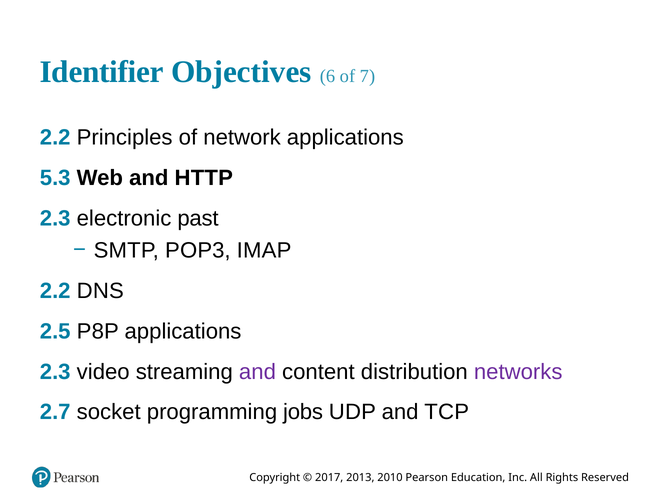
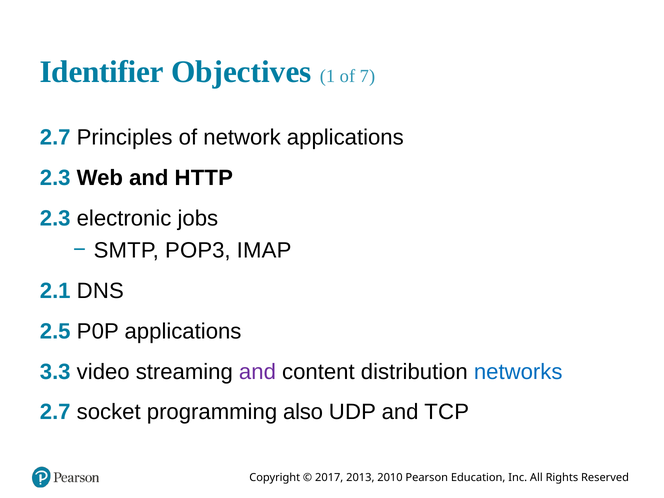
6: 6 -> 1 (327, 76)
2.2: 2.2 -> 2.7 (55, 138)
5.3: 5.3 -> 2.3 (55, 178)
past: past -> jobs (198, 218)
2.2: 2.2 -> 2.1 (55, 291)
8: 8 -> 0 (98, 331)
2.3: 2.3 -> 3.3 (55, 372)
networks colour: purple -> blue (518, 372)
jobs: jobs -> also (303, 412)
